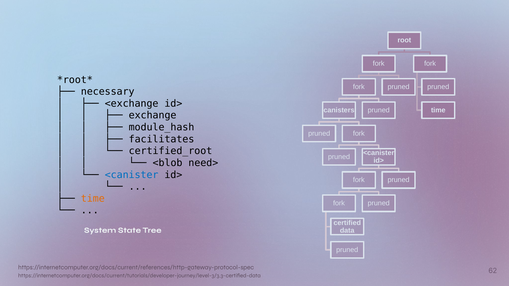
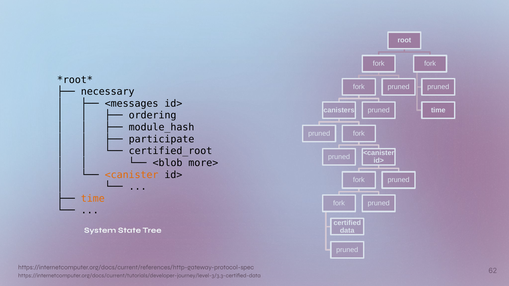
<exchange: <exchange -> <messages (132, 104)
exchange: exchange -> ordering (153, 116)
facilitates: facilitates -> participate (162, 139)
need>: need> -> more> (203, 163)
<canister colour: blue -> orange (132, 175)
